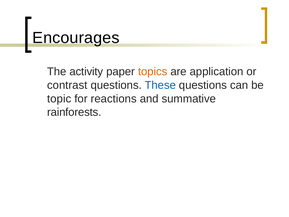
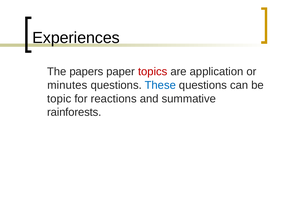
Encourages: Encourages -> Experiences (76, 38)
activity: activity -> papers (86, 72)
topics colour: orange -> red (153, 72)
contrast: contrast -> minutes (67, 85)
